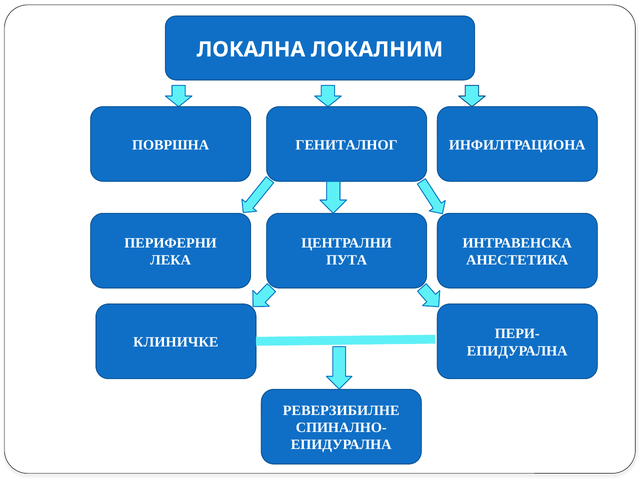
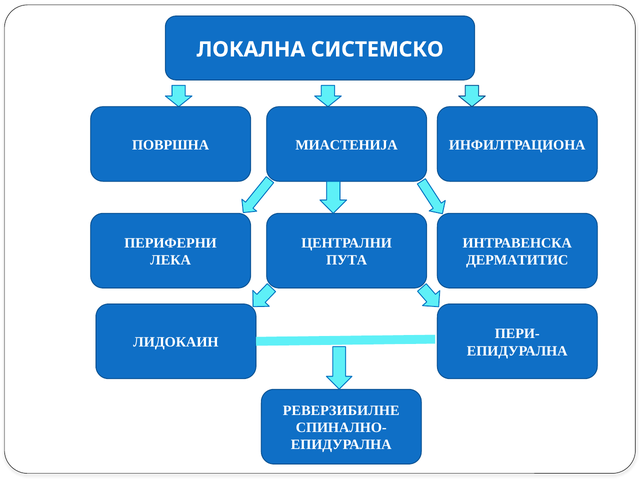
ЛОКАЛНИМ: ЛОКАЛНИМ -> СИСТЕМСКО (377, 49)
ГЕНИТАЛНОГ: ГЕНИТАЛНОГ -> МИАСТЕНИЈА (347, 145)
АНЕСТЕТИКА: АНЕСТЕТИКА -> ДЕРМАТИТИС (517, 260)
КЛИНИЧКЕ: КЛИНИЧКЕ -> ЛИДОКАИН (176, 342)
